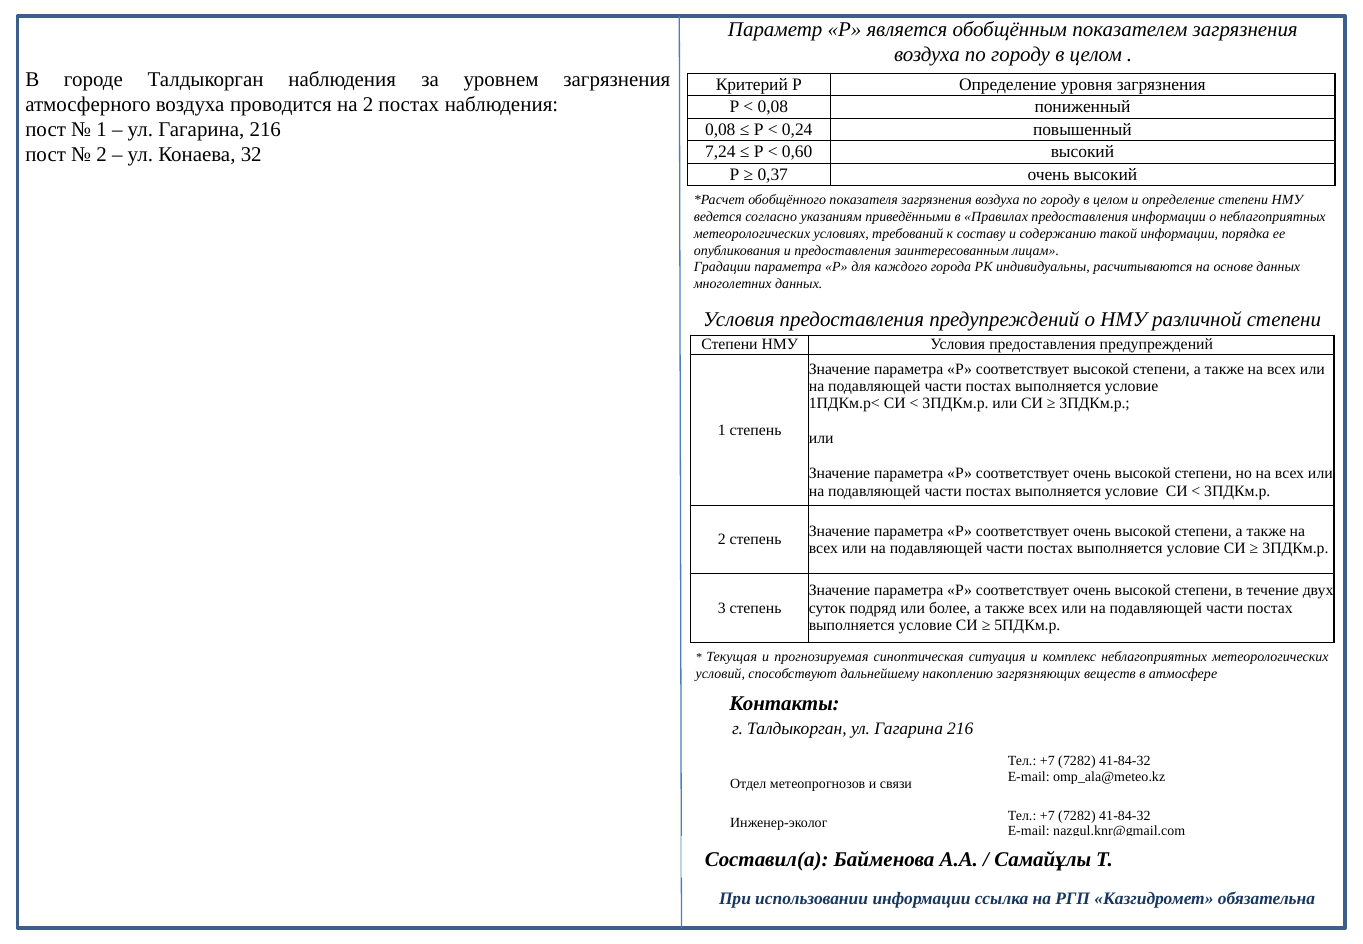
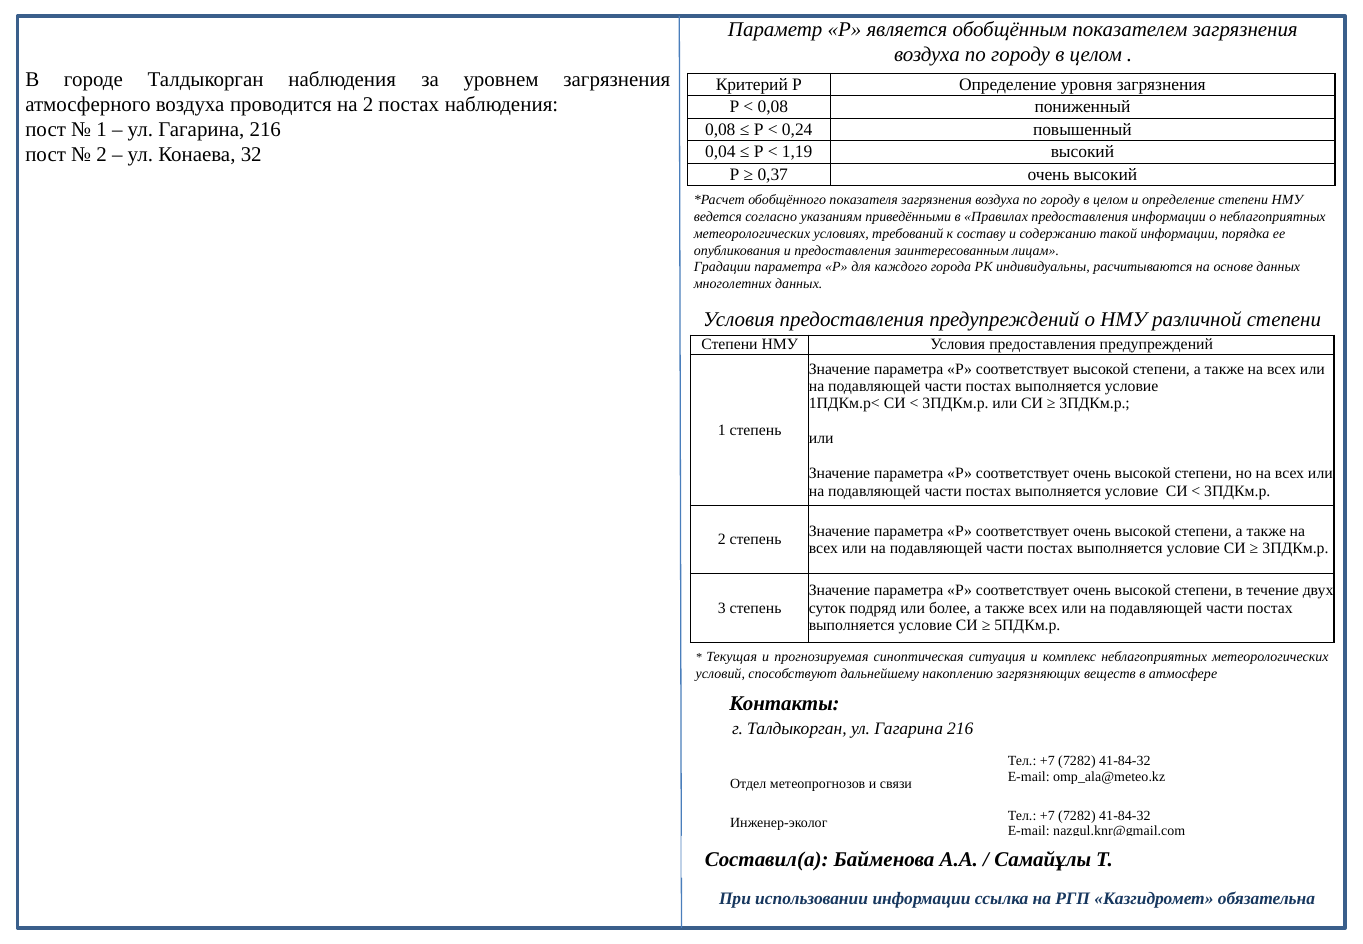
7,24: 7,24 -> 0,04 (720, 152)
0,60: 0,60 -> 1,19 (797, 152)
